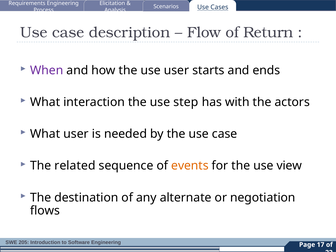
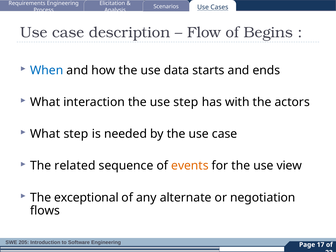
Return: Return -> Begins (268, 32)
When colour: purple -> blue (47, 70)
use user: user -> data (177, 70)
What user: user -> step (76, 134)
destination: destination -> exceptional (86, 198)
